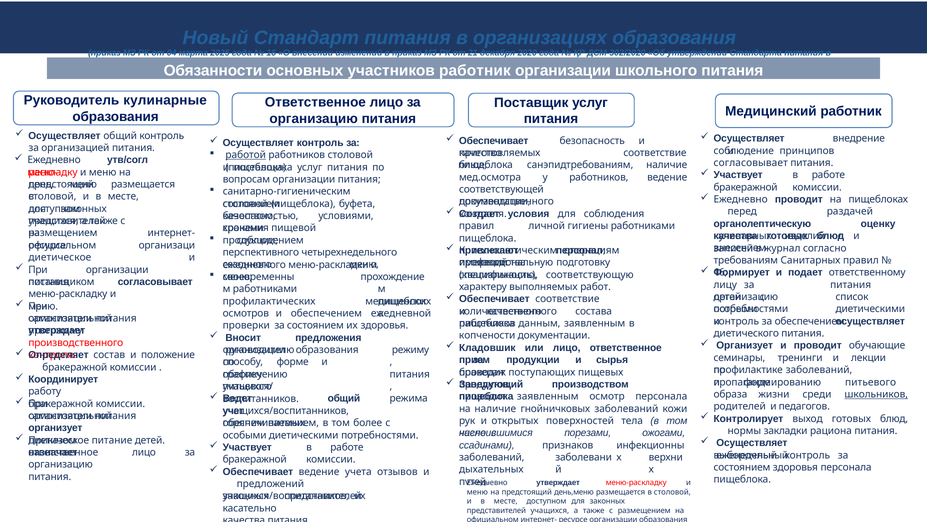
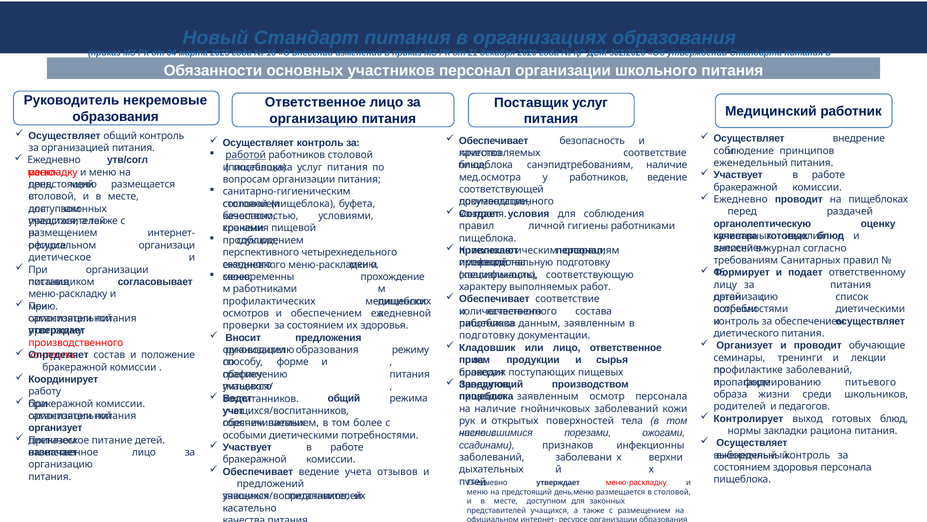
участников работник: работник -> персонал (475, 71)
кулинарные: кулинарные -> некремовые (165, 100)
согласовывает: согласовывает -> еженедельный (751, 163)
копчености: копчености -> подготовку (487, 335)
школьников underline: present -> none (876, 394)
